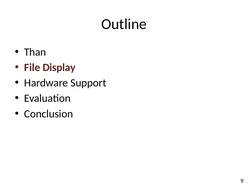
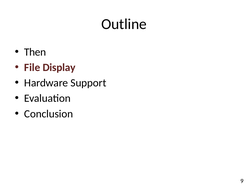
Than: Than -> Then (35, 52)
